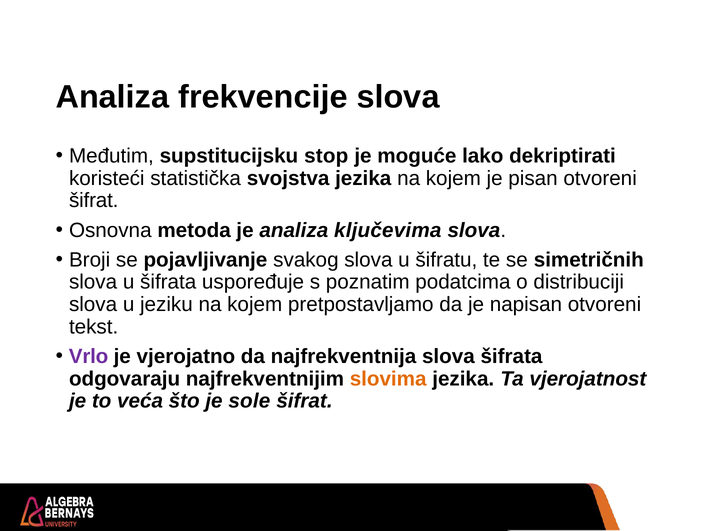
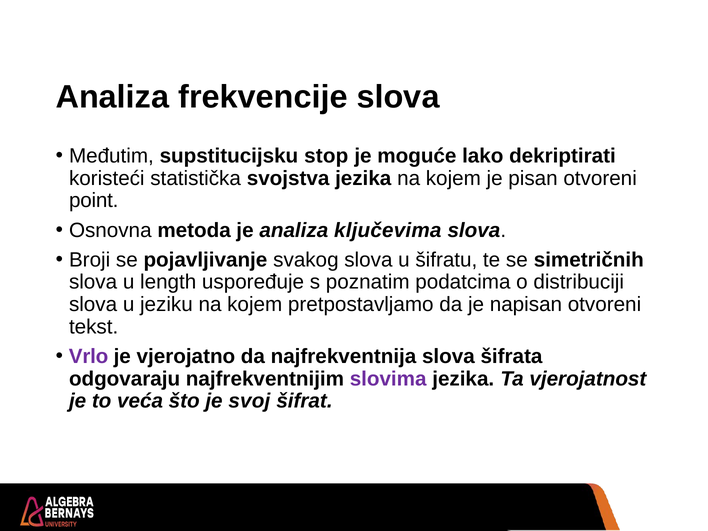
šifrat: šifrat -> point (94, 201)
u šifrata: šifrata -> length (168, 282)
slovima colour: orange -> purple (388, 379)
sole: sole -> svoj (249, 401)
